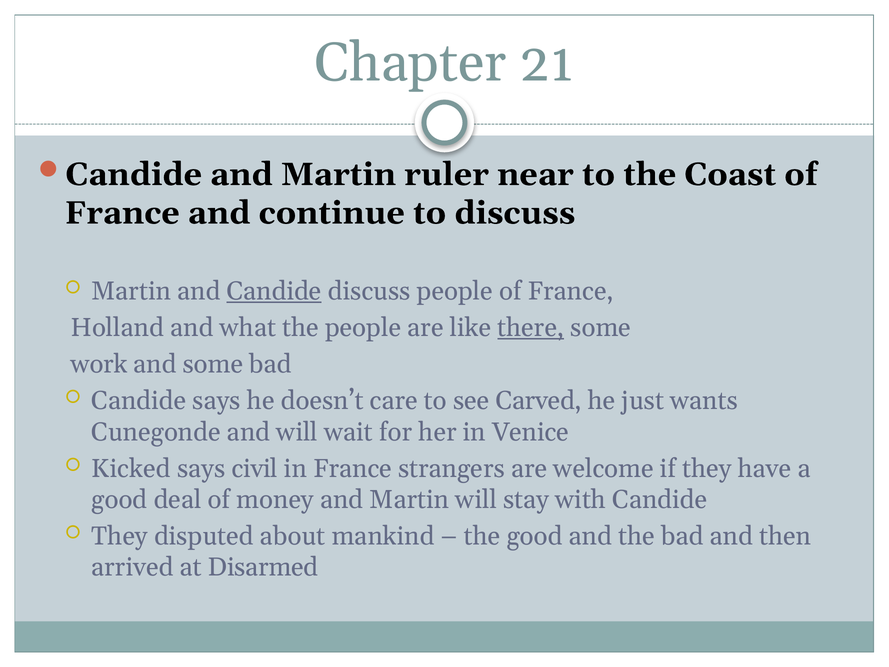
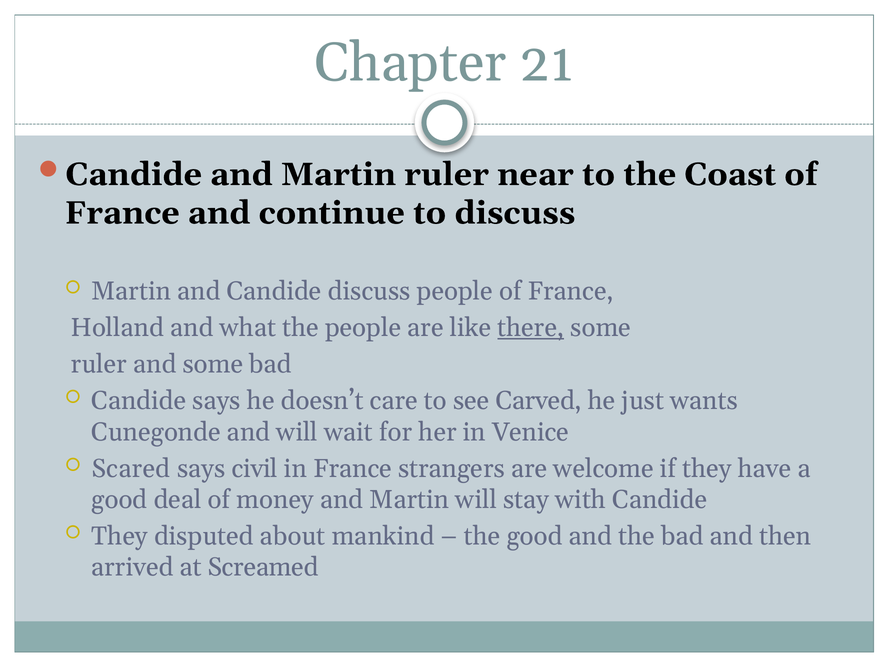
Candide underline: present -> none (274, 291)
work: work -> ruler (99, 364)
Kicked: Kicked -> Scared (131, 468)
Disarmed: Disarmed -> Screamed (263, 567)
